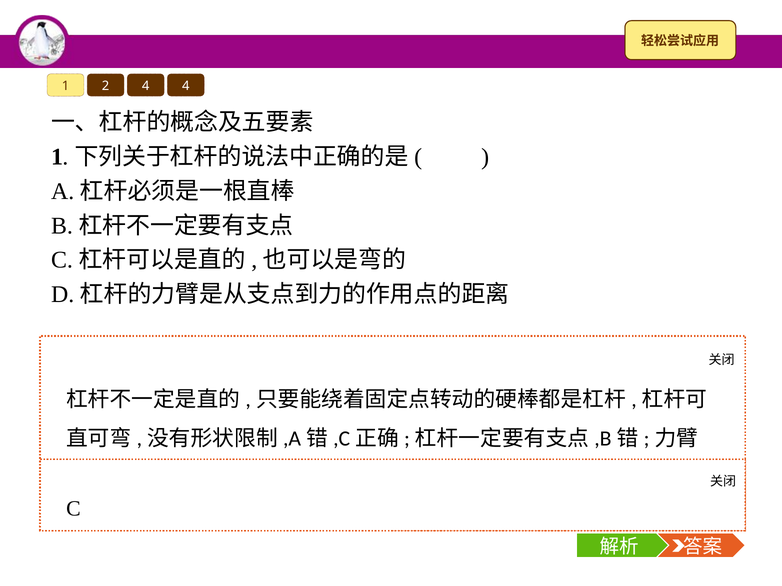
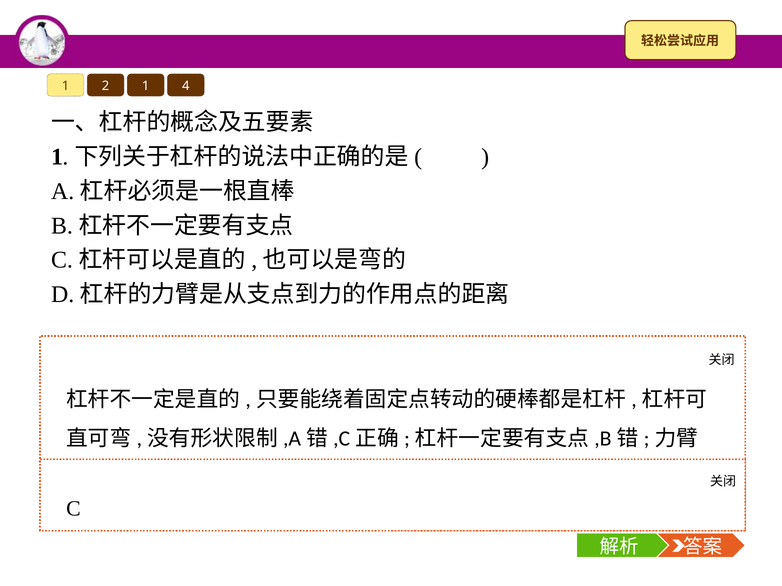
2 4: 4 -> 1 (146, 86)
